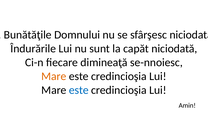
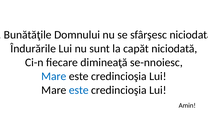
Mare colour: orange -> blue (54, 76)
